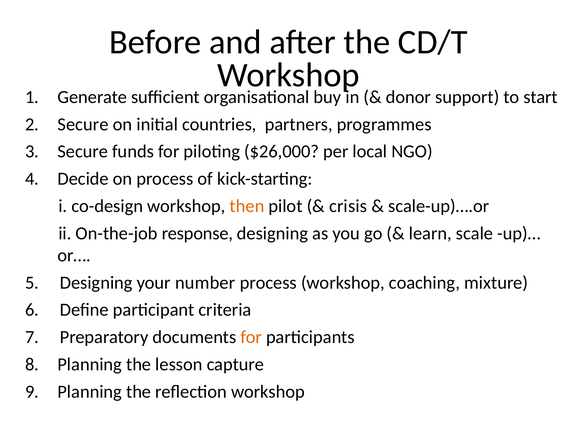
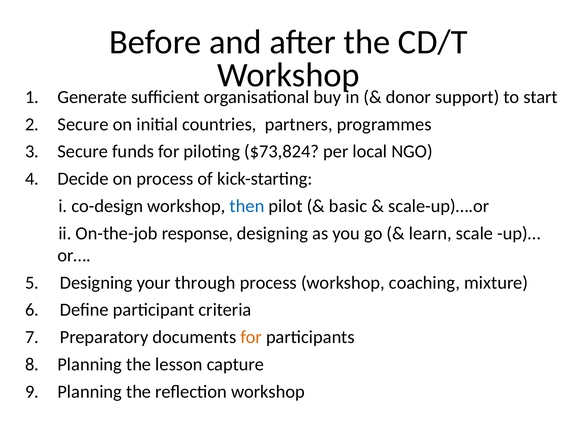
$26,000: $26,000 -> $73,824 (282, 151)
then colour: orange -> blue (247, 206)
crisis: crisis -> basic (348, 206)
number: number -> through (205, 282)
